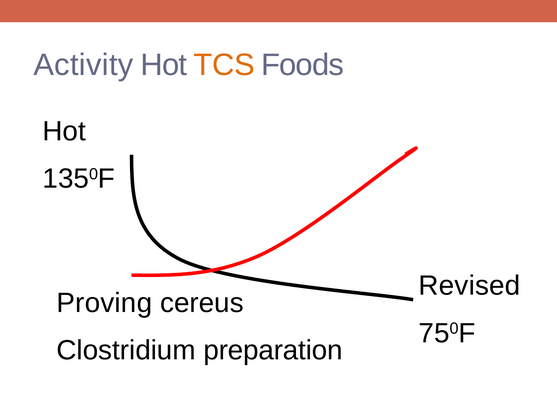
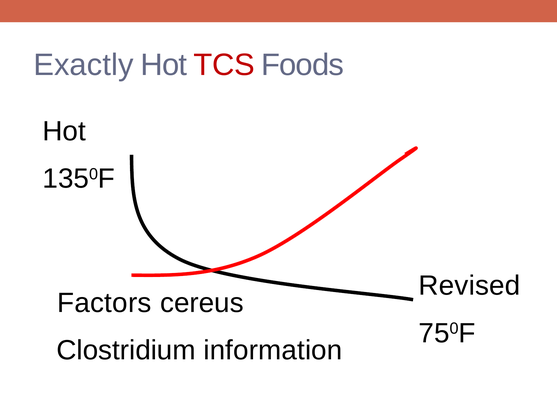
Activity: Activity -> Exactly (83, 65)
TCS colour: orange -> red (224, 65)
Proving: Proving -> Factors (104, 303)
preparation: preparation -> information (273, 350)
